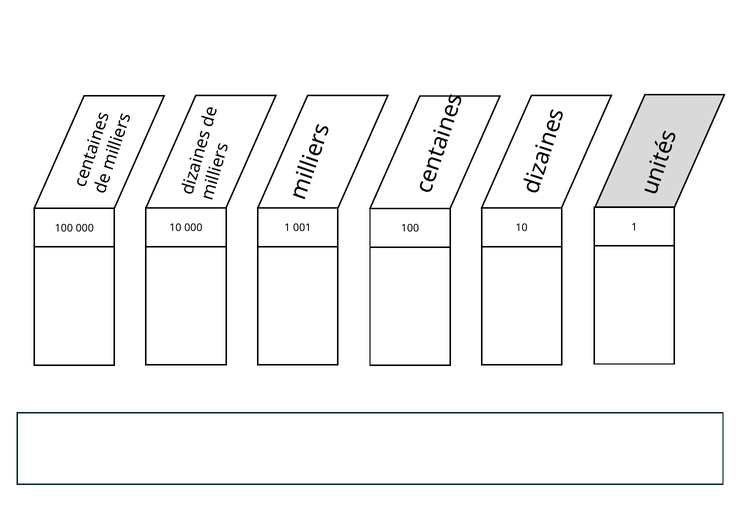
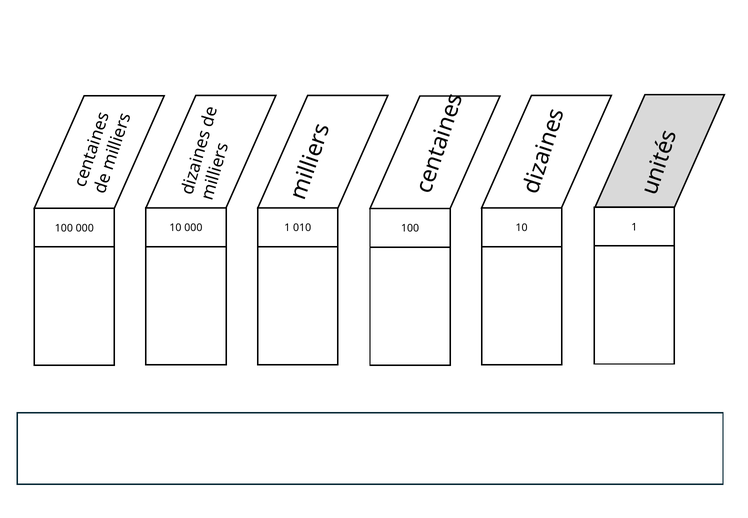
001: 001 -> 010 (302, 228)
